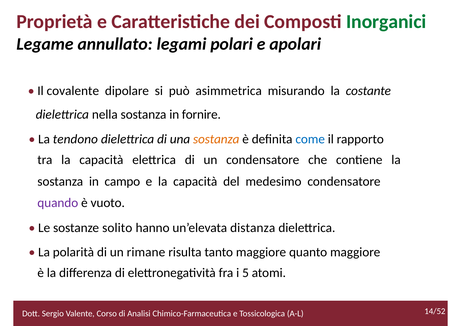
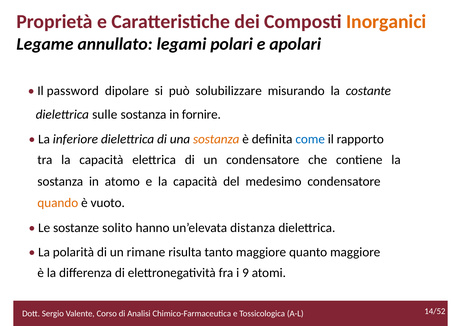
Inorganici colour: green -> orange (386, 22)
covalente: covalente -> password (73, 91)
asimmetrica: asimmetrica -> solubilizzare (229, 91)
nella: nella -> sulle (105, 115)
tendono: tendono -> inferiore (75, 139)
campo: campo -> atomo (122, 181)
quando colour: purple -> orange (58, 203)
5: 5 -> 9 (245, 273)
